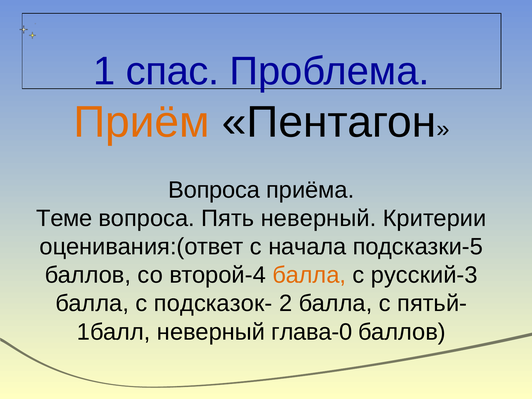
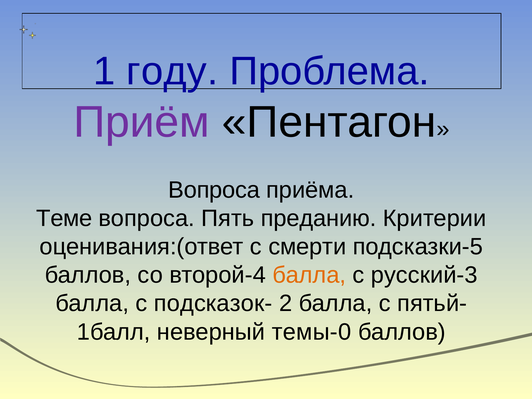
спас: спас -> году (172, 71)
Приём colour: orange -> purple (142, 122)
Пять неверный: неверный -> преданию (319, 218)
начала: начала -> смерти (307, 247)
глава-0: глава-0 -> темы-0 (312, 332)
